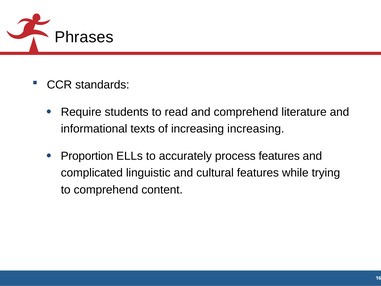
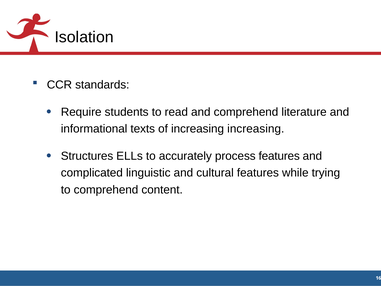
Phrases: Phrases -> Isolation (84, 37)
Proportion: Proportion -> Structures (87, 156)
